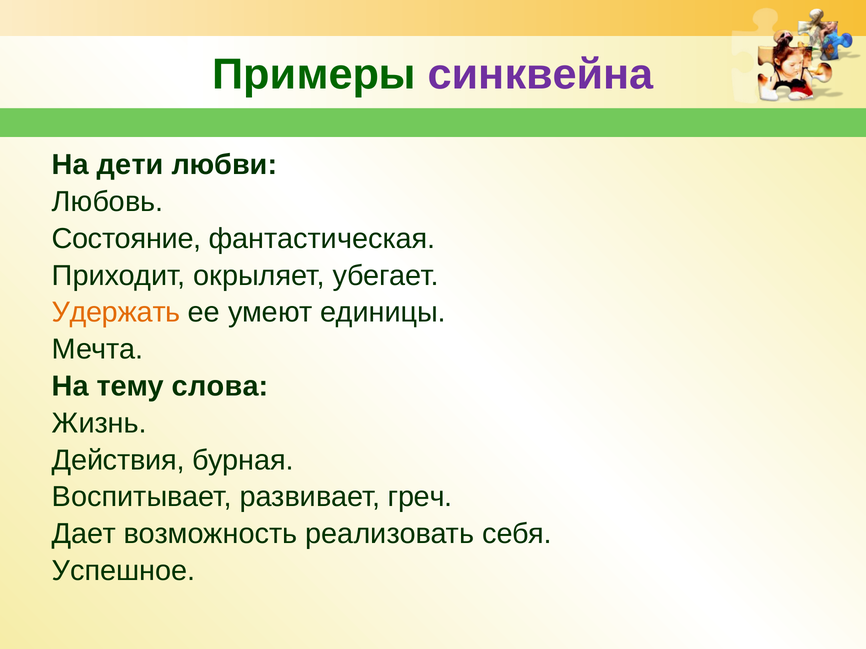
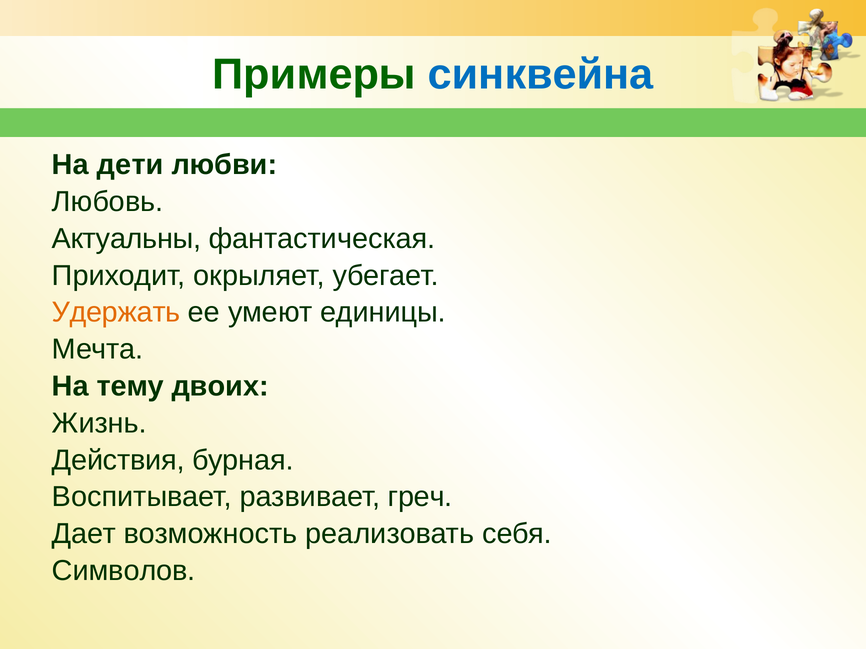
синквейна colour: purple -> blue (541, 74)
Состояние: Состояние -> Актуальны (126, 239)
слова: слова -> двоих (220, 387)
Успешное: Успешное -> Символов (124, 571)
